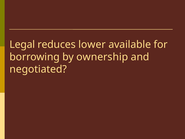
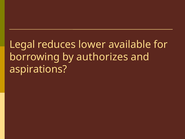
ownership: ownership -> authorizes (102, 57)
negotiated: negotiated -> aspirations (38, 69)
